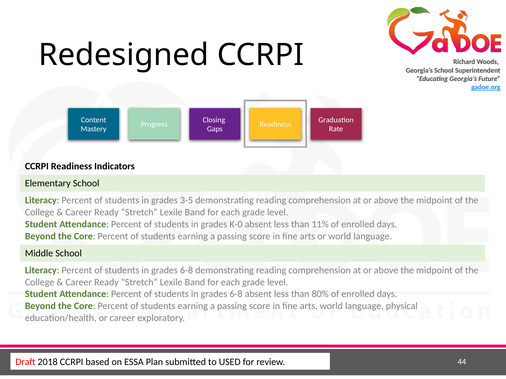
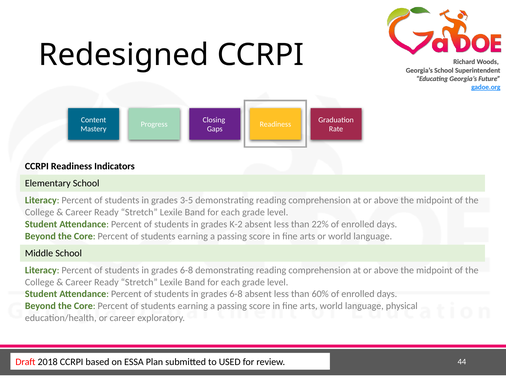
K-0: K-0 -> K-2 (236, 224)
11%: 11% -> 22% (320, 224)
80%: 80% -> 60% (320, 294)
